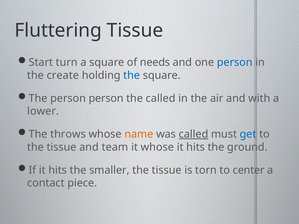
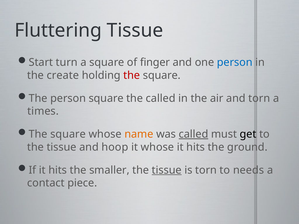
needs: needs -> finger (155, 62)
the colour: blue -> red (132, 75)
person person: person -> square (106, 98)
and with: with -> torn (259, 98)
lower: lower -> times (43, 111)
throws: throws -> square (68, 134)
get colour: blue -> black (248, 134)
team: team -> hoop (115, 147)
tissue underline: none -> present (167, 170)
center: center -> needs (249, 170)
